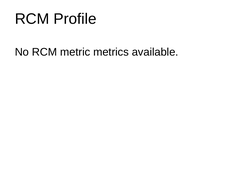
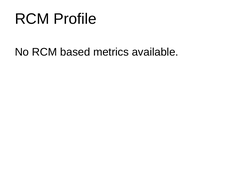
metric: metric -> based (75, 52)
